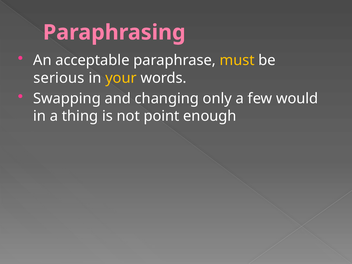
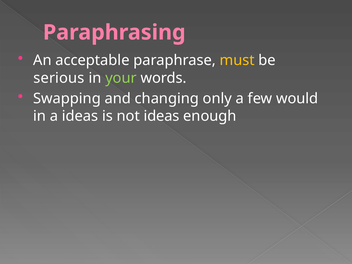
your colour: yellow -> light green (121, 78)
a thing: thing -> ideas (80, 116)
not point: point -> ideas (162, 116)
